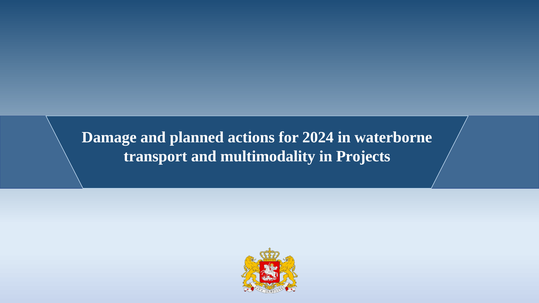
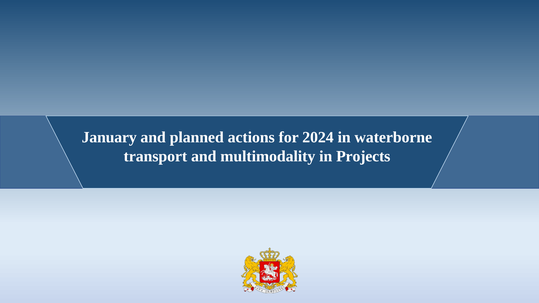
Damage: Damage -> January (109, 138)
